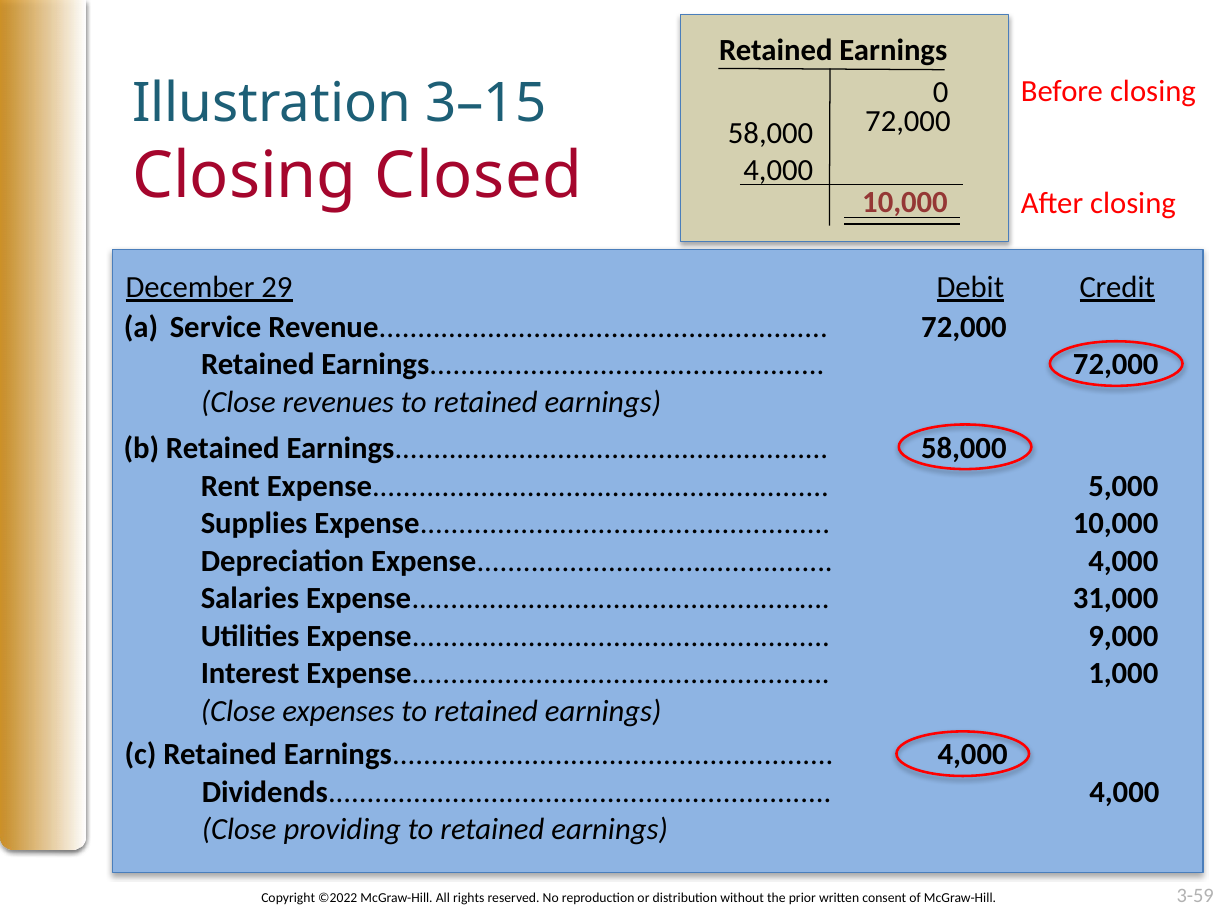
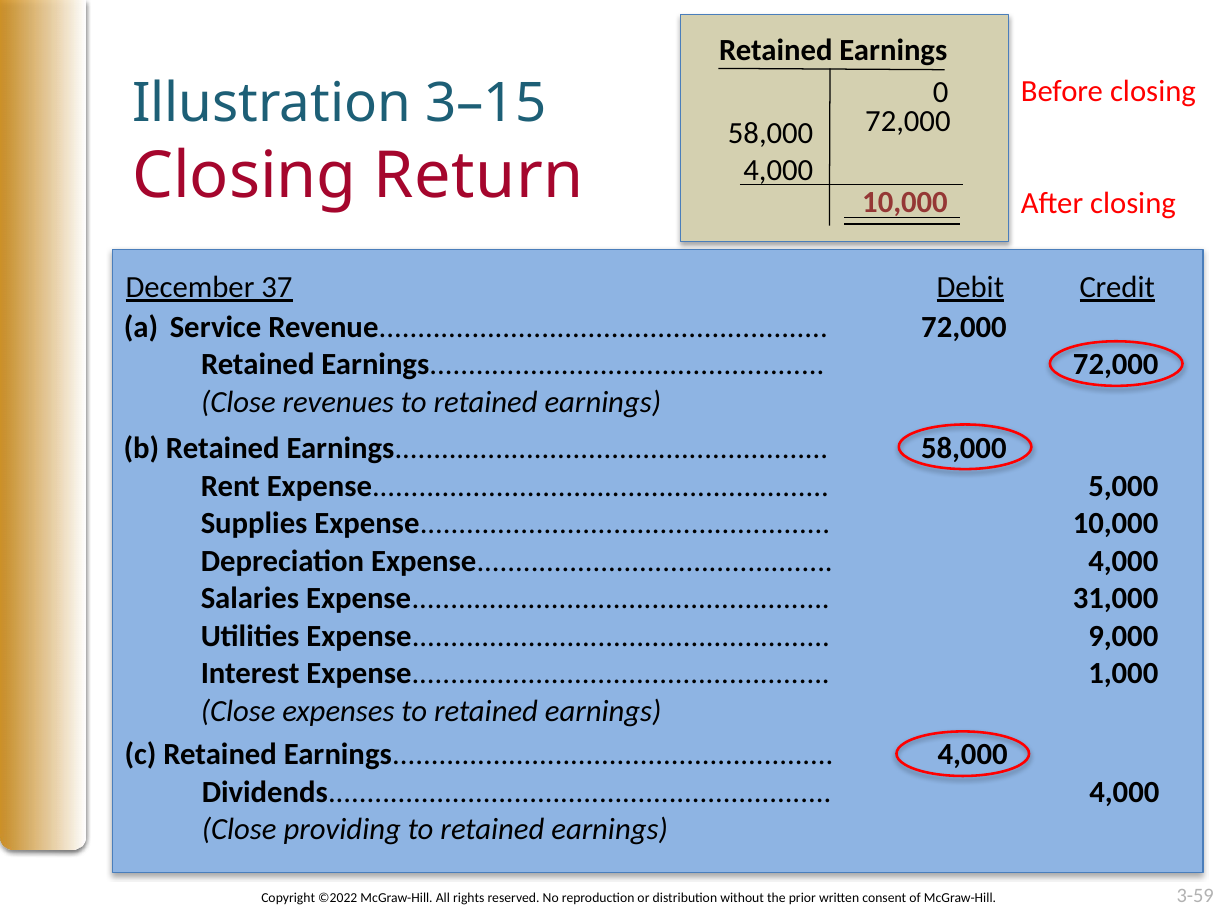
Closed: Closed -> Return (479, 176)
29: 29 -> 37 (277, 287)
